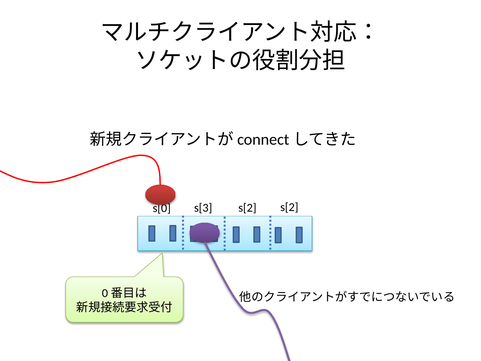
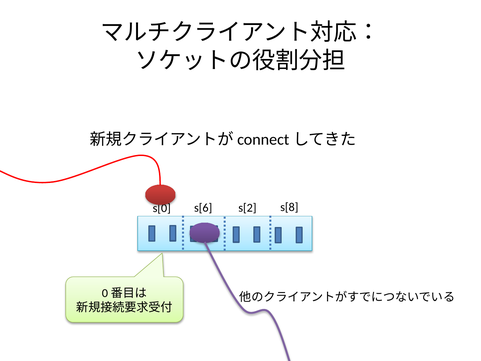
s[3: s[3 -> s[6 (203, 208)
s[2 s[2: s[2 -> s[8 (289, 207)
